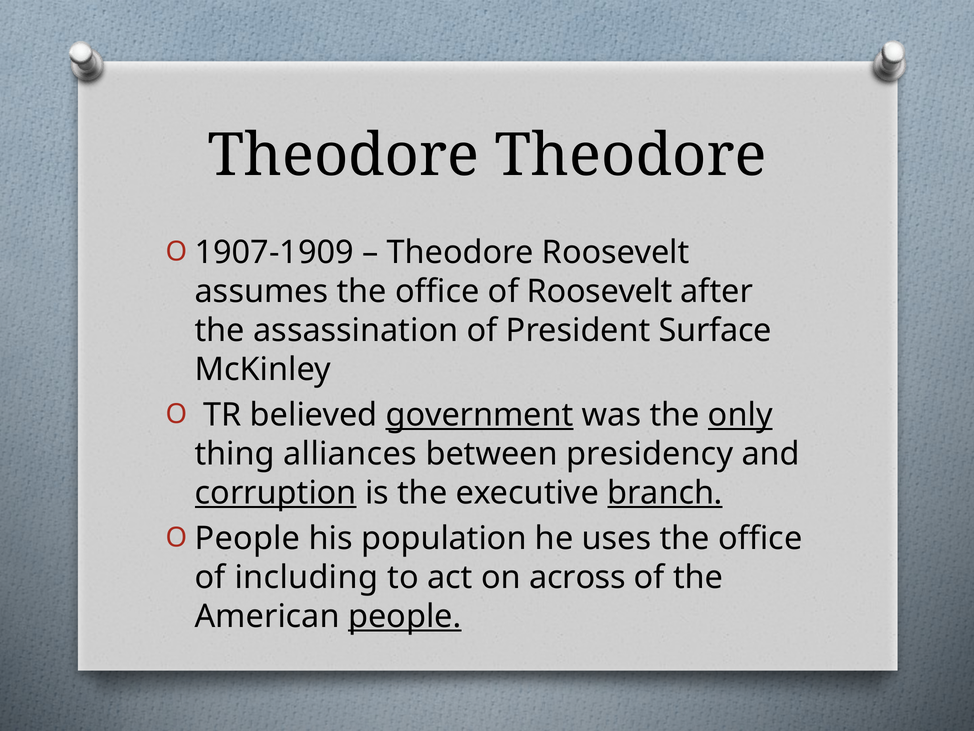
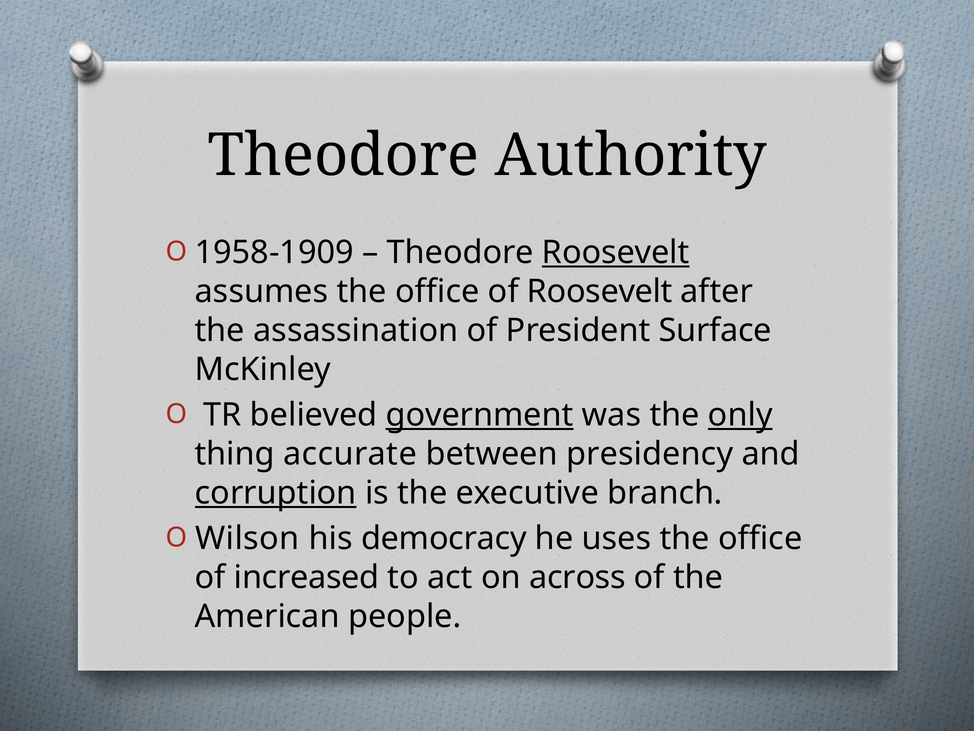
Theodore Theodore: Theodore -> Authority (631, 155)
1907-1909: 1907-1909 -> 1958-1909 (274, 252)
Roosevelt underline: none -> present (616, 252)
alliances: alliances -> accurate (350, 454)
branch underline: present -> none (665, 493)
People: People -> Wilson (247, 538)
population: population -> democracy (444, 538)
including: including -> increased (307, 577)
people underline: present -> none (405, 616)
